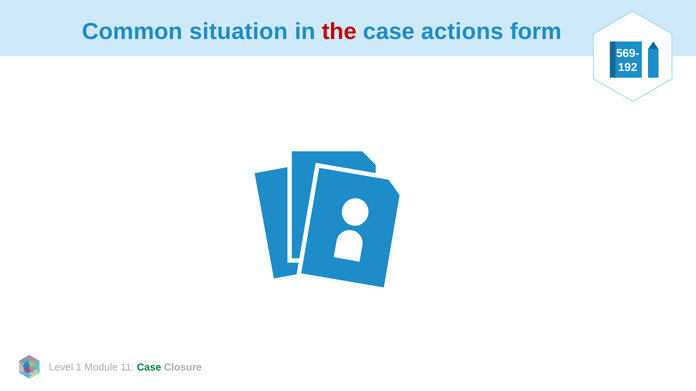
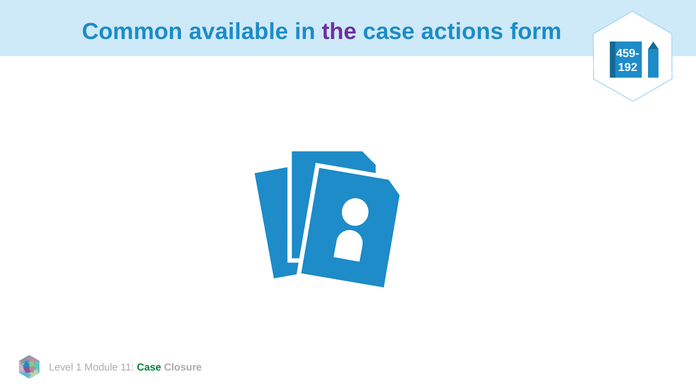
situation: situation -> available (239, 32)
the colour: red -> purple (339, 32)
569-: 569- -> 459- (628, 54)
